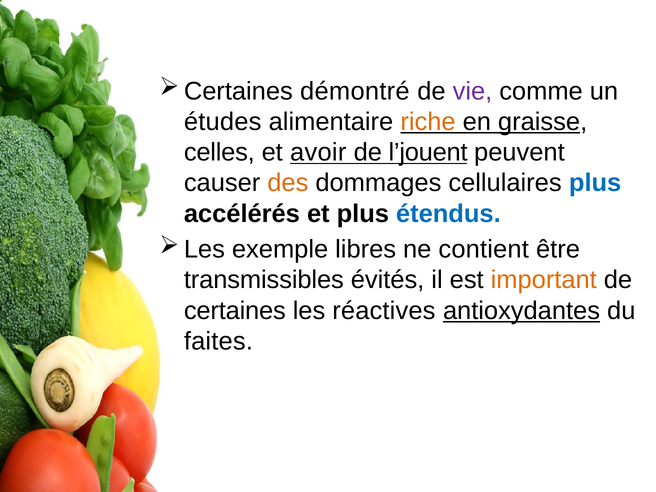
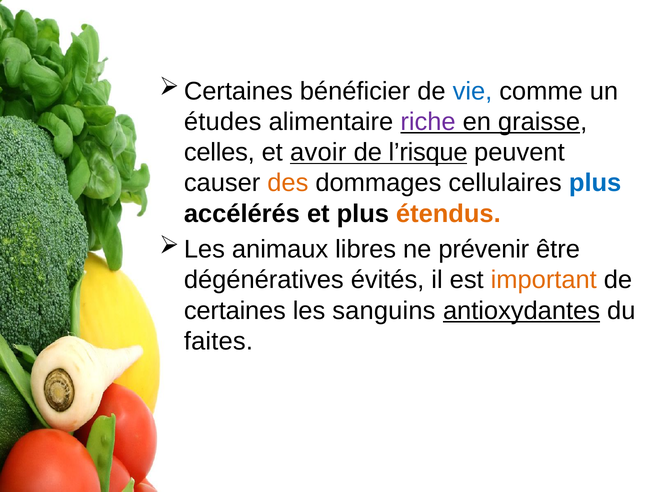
démontré: démontré -> bénéficier (355, 91)
vie colour: purple -> blue (472, 91)
riche colour: orange -> purple (428, 122)
l’jouent: l’jouent -> l’risque (428, 152)
étendus colour: blue -> orange (448, 214)
exemple: exemple -> animaux (280, 249)
contient: contient -> prévenir (484, 249)
transmissibles: transmissibles -> dégénératives (264, 280)
réactives: réactives -> sanguins (384, 311)
